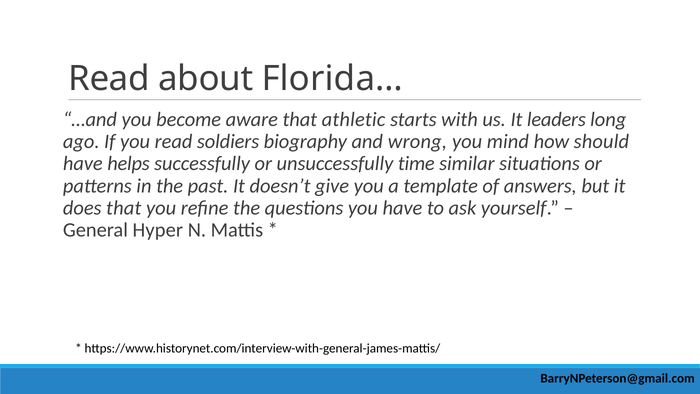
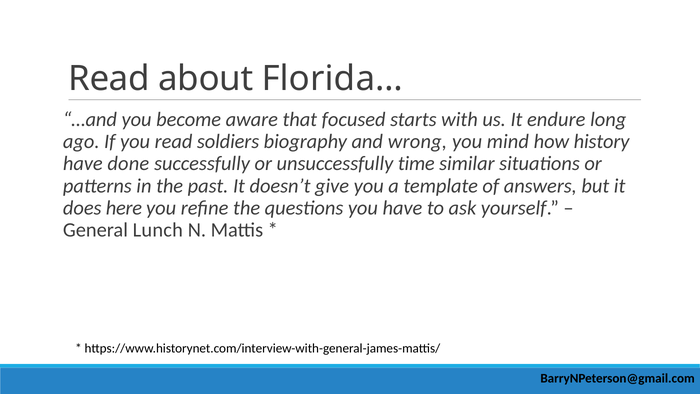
athletic: athletic -> focused (354, 120)
leaders: leaders -> endure (556, 120)
should: should -> history (602, 142)
helps: helps -> done (128, 164)
does that: that -> here (124, 208)
Hyper: Hyper -> Lunch (158, 230)
